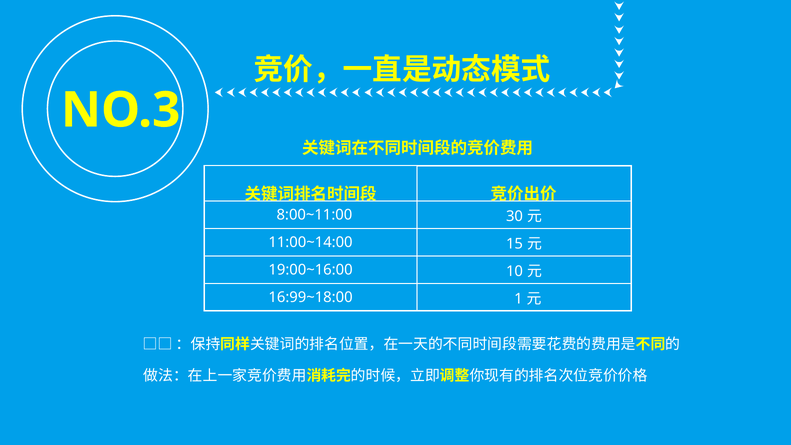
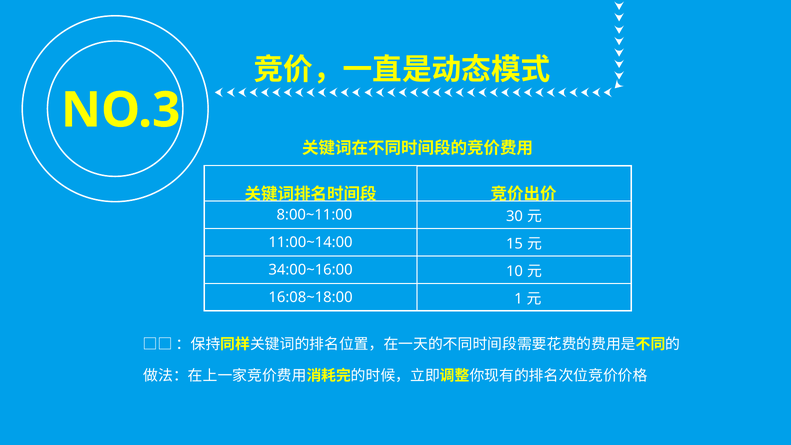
19:00~16:00: 19:00~16:00 -> 34:00~16:00 (311, 270)
16:99~18:00: 16:99~18:00 -> 16:08~18:00 (311, 297)
